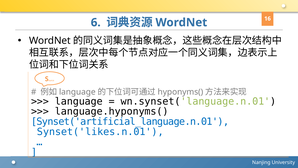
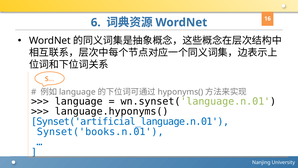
Synset('likes.n.01: Synset('likes.n.01 -> Synset('books.n.01 (100, 132)
